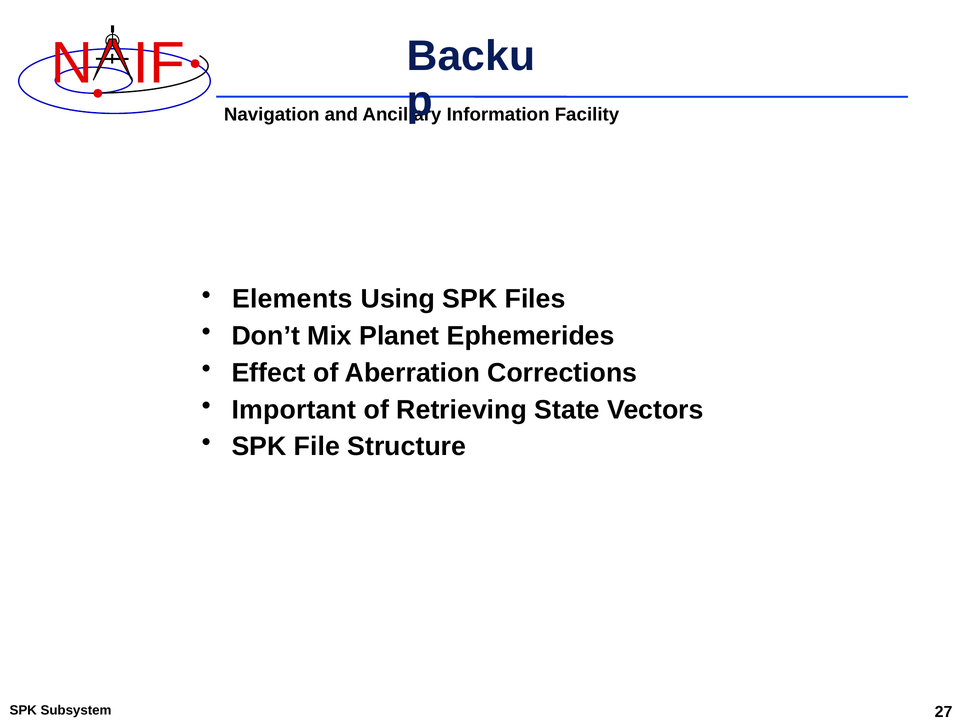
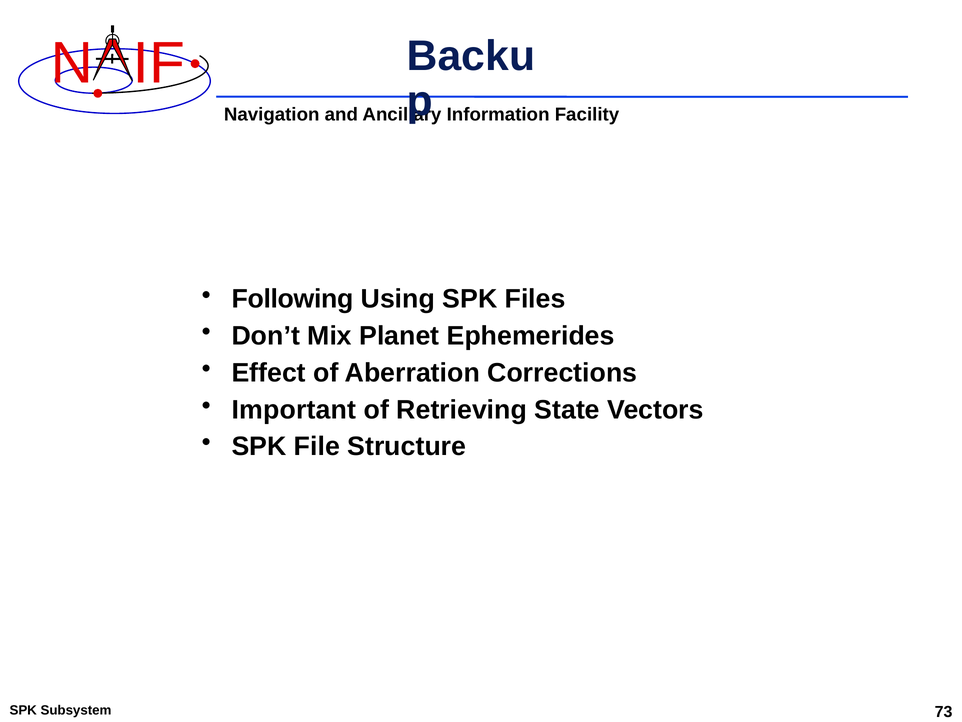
Elements: Elements -> Following (293, 299)
27: 27 -> 73 (944, 712)
